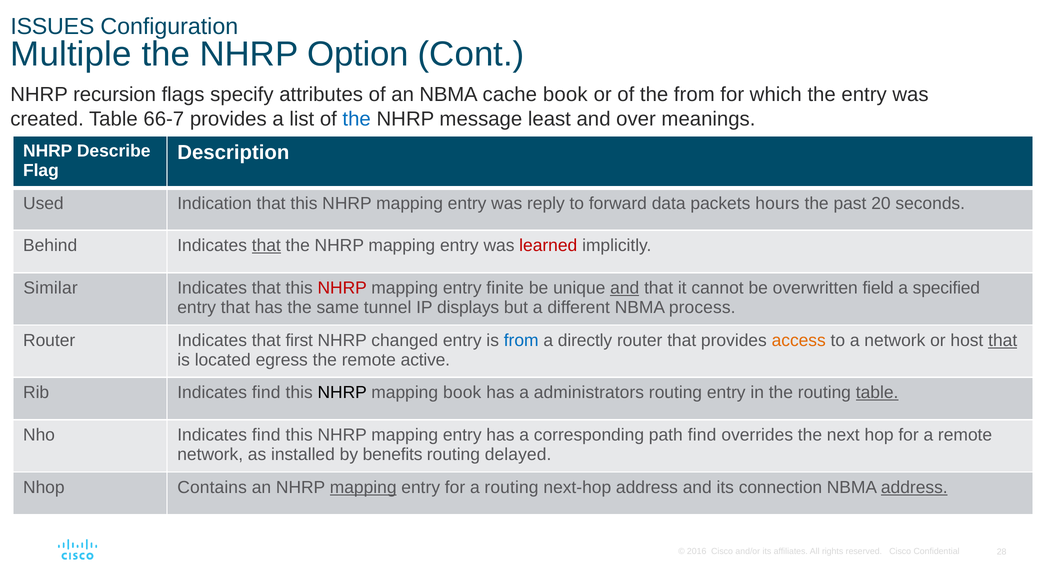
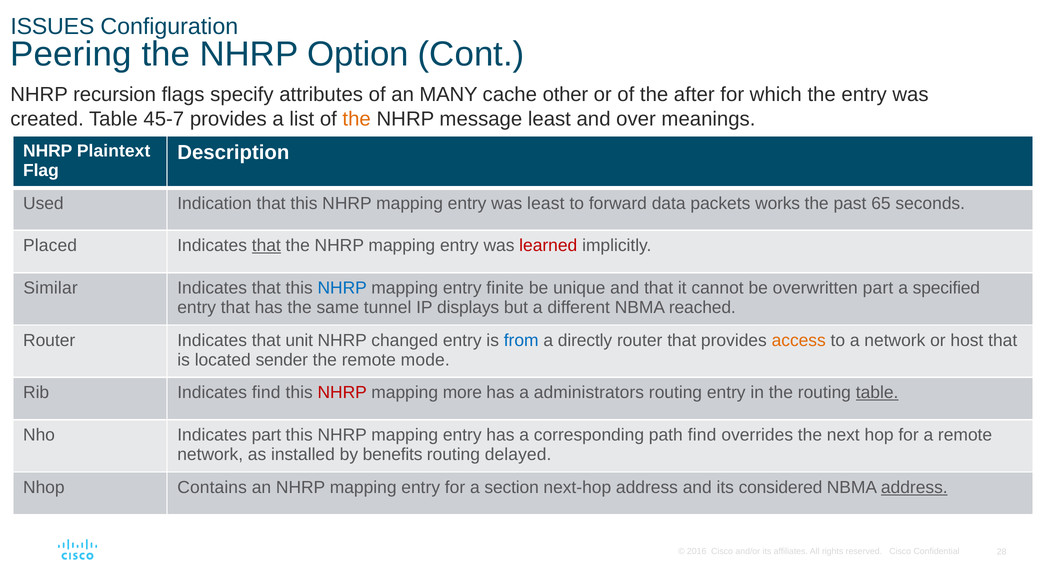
Multiple: Multiple -> Peering (71, 54)
an NBMA: NBMA -> MANY (449, 95)
cache book: book -> other (565, 95)
the from: from -> after (694, 95)
66-7: 66-7 -> 45-7 (164, 119)
the colour: blue -> orange (357, 119)
Describe: Describe -> Plaintext (114, 151)
was reply: reply -> least (546, 203)
hours: hours -> works (778, 203)
20: 20 -> 65 (881, 203)
Behind: Behind -> Placed (50, 246)
NHRP colour: red -> blue (342, 288)
and underline: present -> none (625, 288)
overwritten field: field -> part (878, 288)
process: process -> reached (702, 308)
first: first -> unit (299, 341)
that underline: present -> none (1003, 341)
egress: egress -> sender (282, 360)
active: active -> mode (425, 360)
NHRP colour: black -> red (342, 393)
mapping book: book -> more (462, 393)
Nho Indicates find: find -> part (266, 435)
mapping underline: present -> none (363, 488)
a routing: routing -> section (512, 488)
connection: connection -> considered (781, 488)
